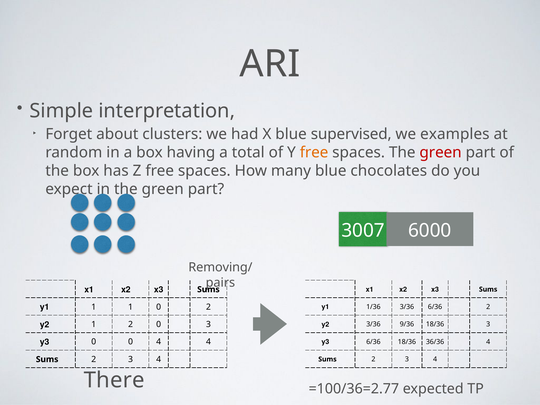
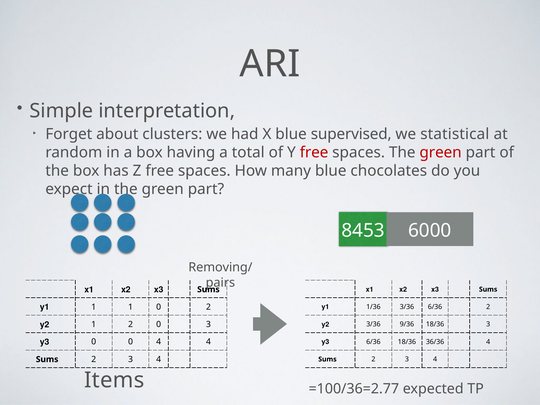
examples: examples -> statistical (455, 134)
free colour: orange -> red (314, 152)
3007: 3007 -> 8453 (363, 230)
There: There -> Items (114, 380)
